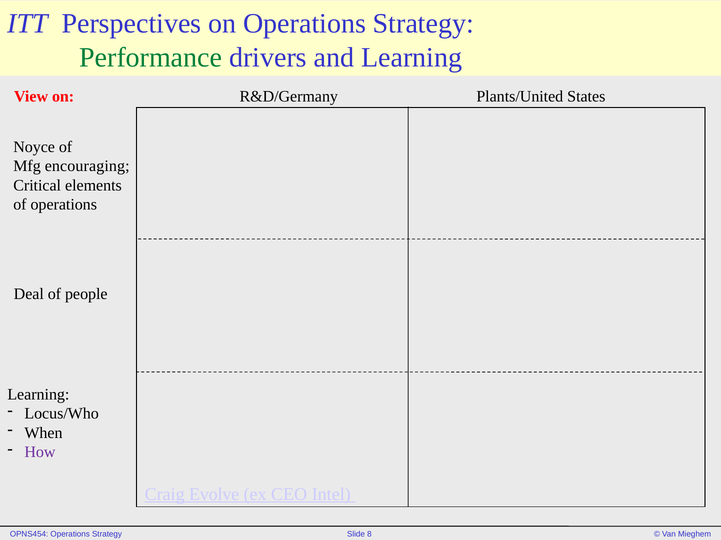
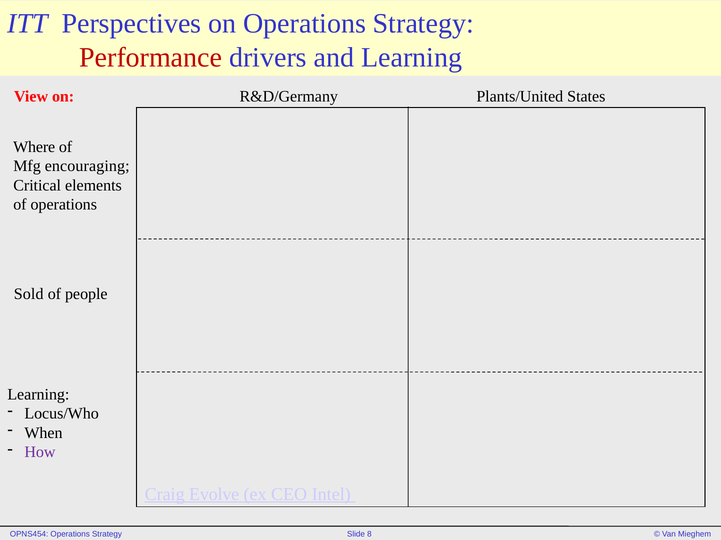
Performance colour: green -> red (151, 57)
Noyce: Noyce -> Where (34, 147)
Deal: Deal -> Sold (29, 294)
